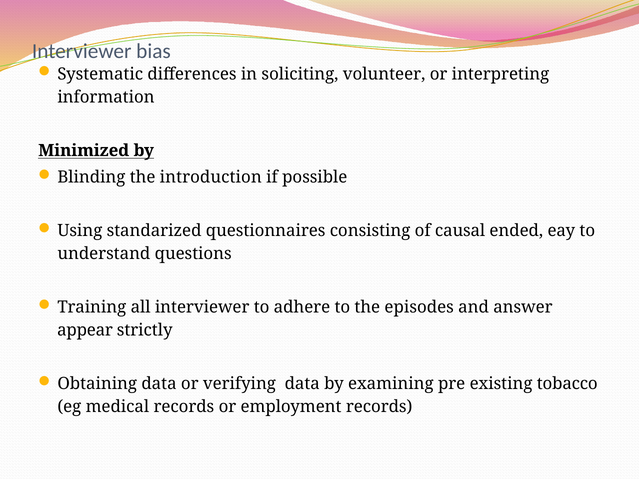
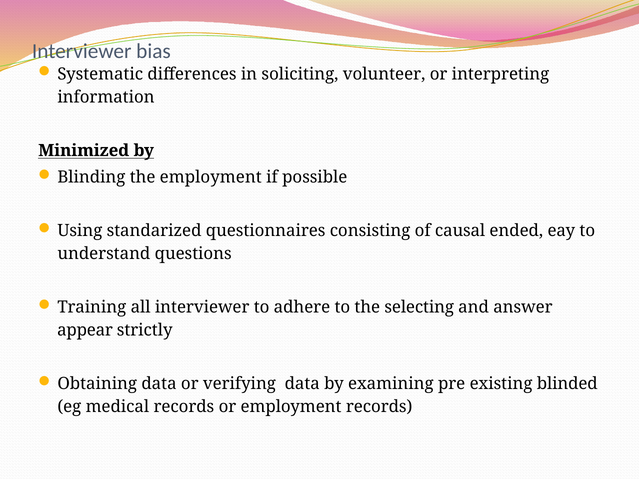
the introduction: introduction -> employment (211, 177)
episodes: episodes -> selecting (419, 307)
tobacco: tobacco -> blinded (567, 384)
